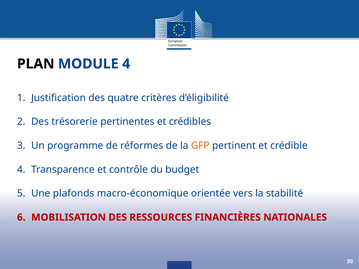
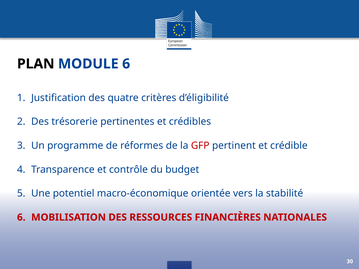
MODULE 4: 4 -> 6 (126, 64)
GFP colour: orange -> red (200, 146)
plafonds: plafonds -> potentiel (74, 194)
